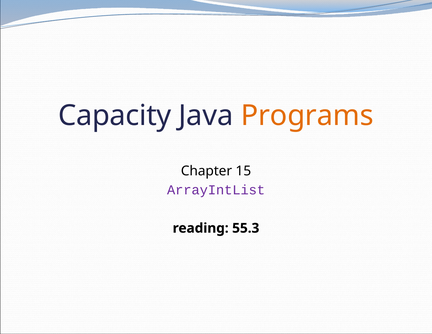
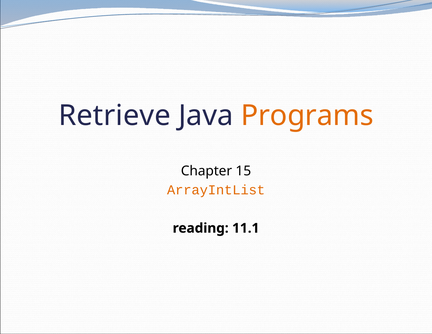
Capacity: Capacity -> Retrieve (115, 116)
ArrayIntList colour: purple -> orange (216, 190)
55.3: 55.3 -> 11.1 (246, 228)
